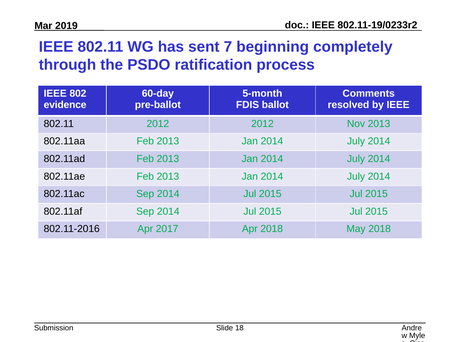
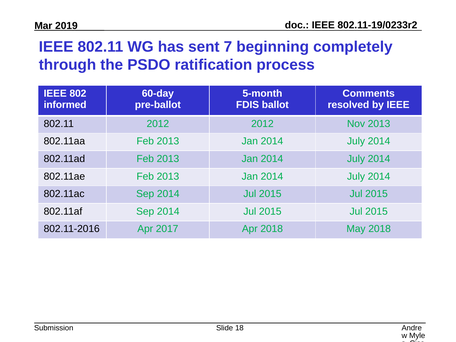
evidence: evidence -> informed (65, 105)
